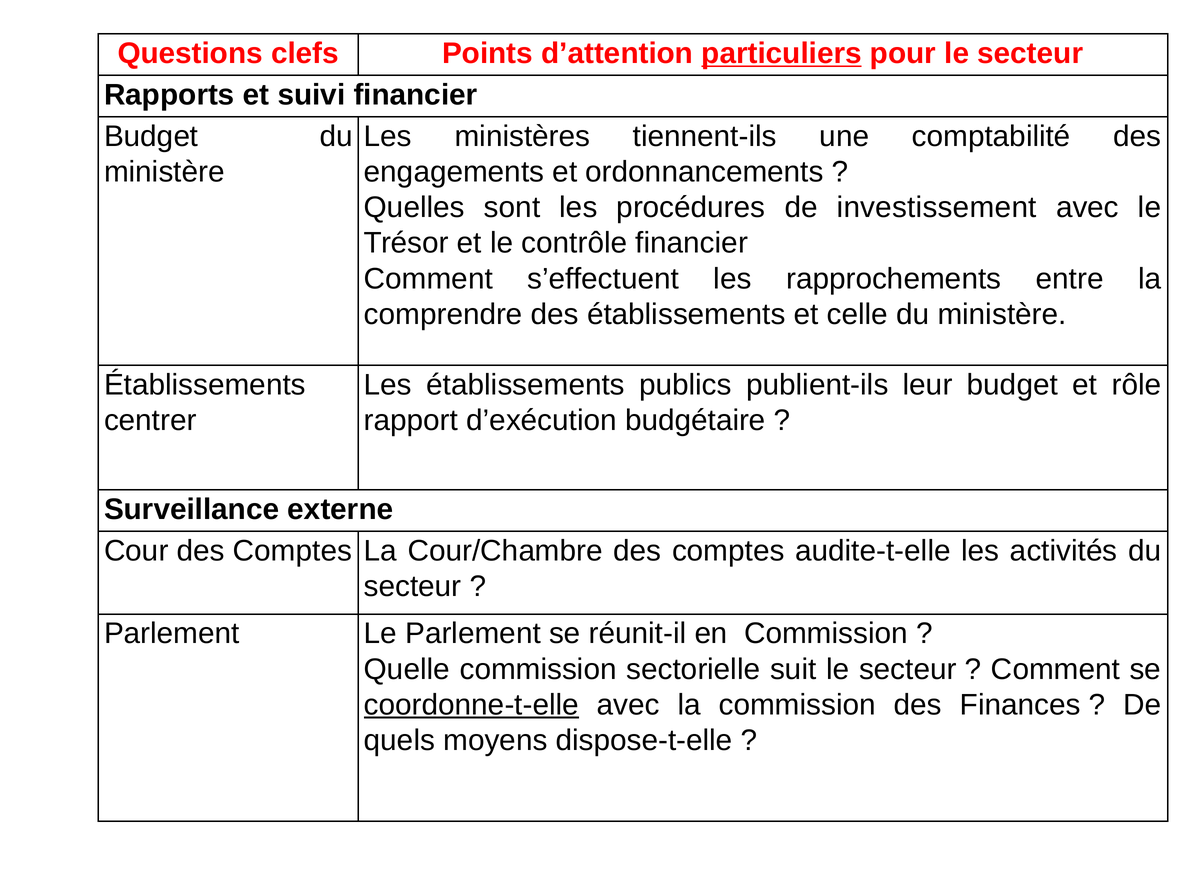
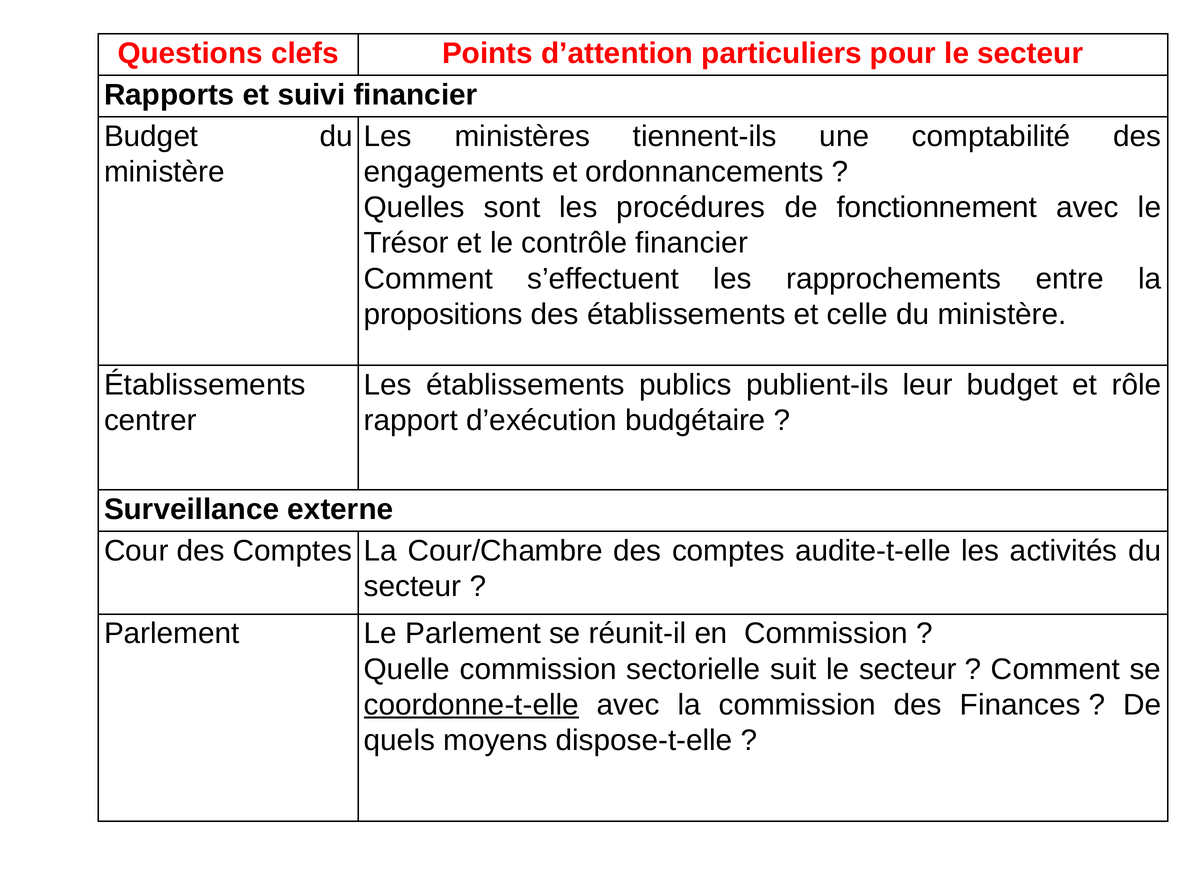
particuliers underline: present -> none (782, 53)
investissement: investissement -> fonctionnement (937, 208)
comprendre: comprendre -> propositions (443, 314)
